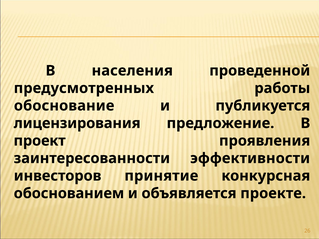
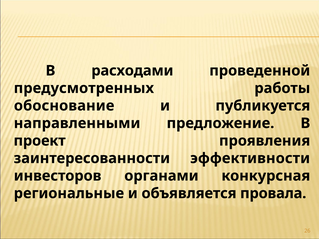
населения: населения -> расходами (132, 71)
лицензирования: лицензирования -> направленными (77, 123)
принятие: принятие -> органами (161, 176)
обоснованием: обоснованием -> региональные (69, 194)
проекте: проекте -> провала (273, 194)
